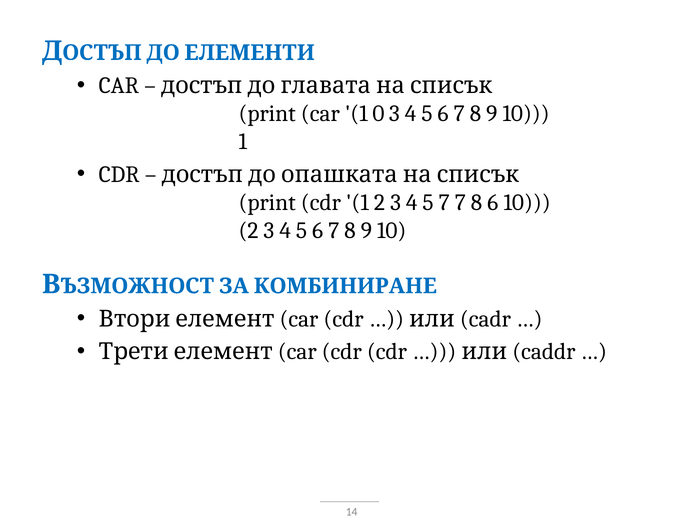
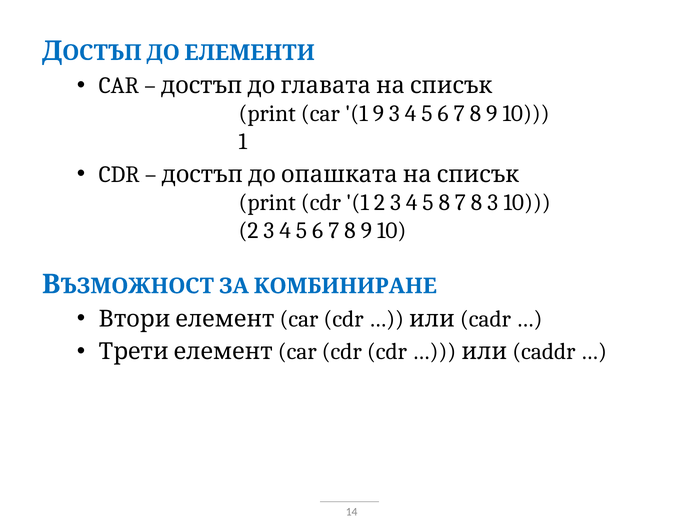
1 0: 0 -> 9 (378, 113)
5 7: 7 -> 8 (444, 202)
8 6: 6 -> 3 (493, 202)
